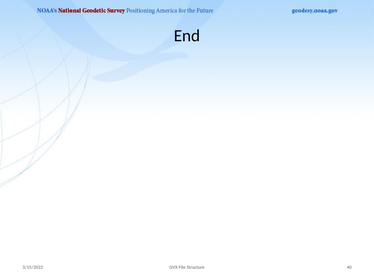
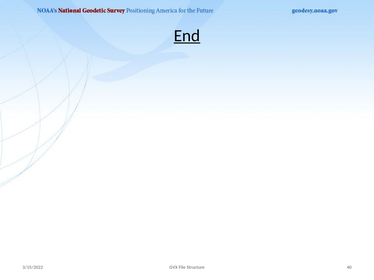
End underline: none -> present (187, 36)
